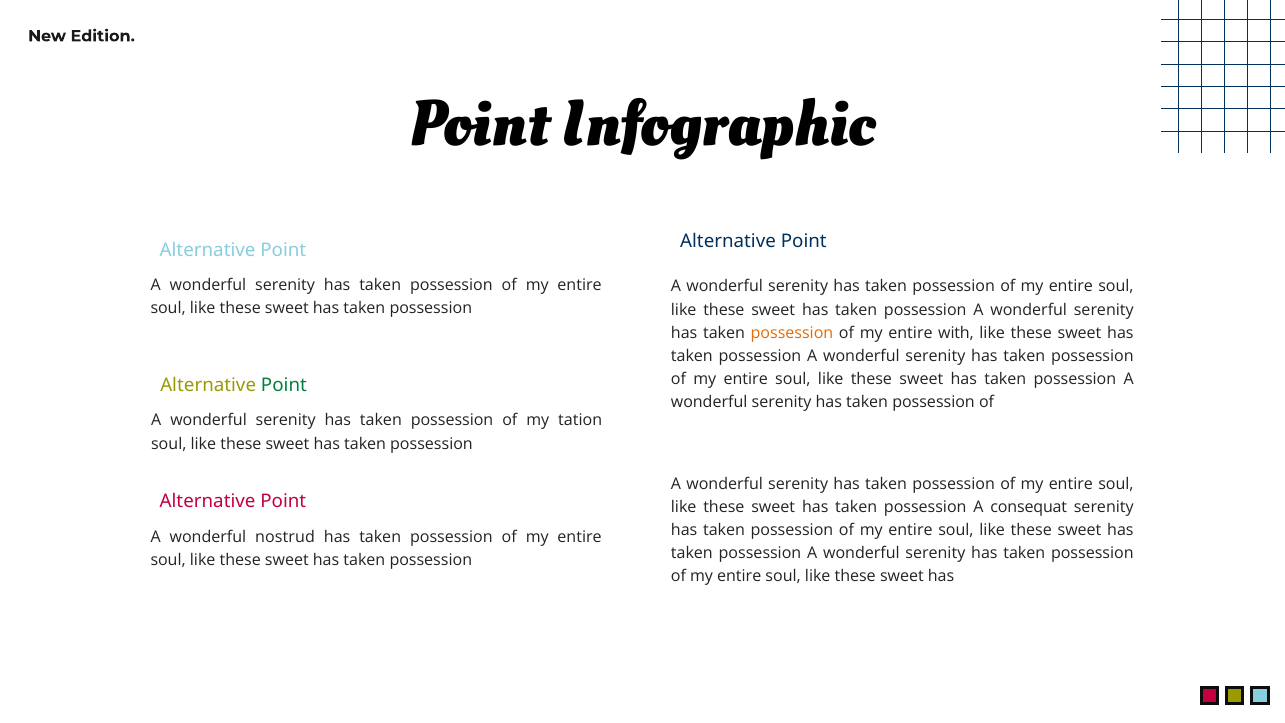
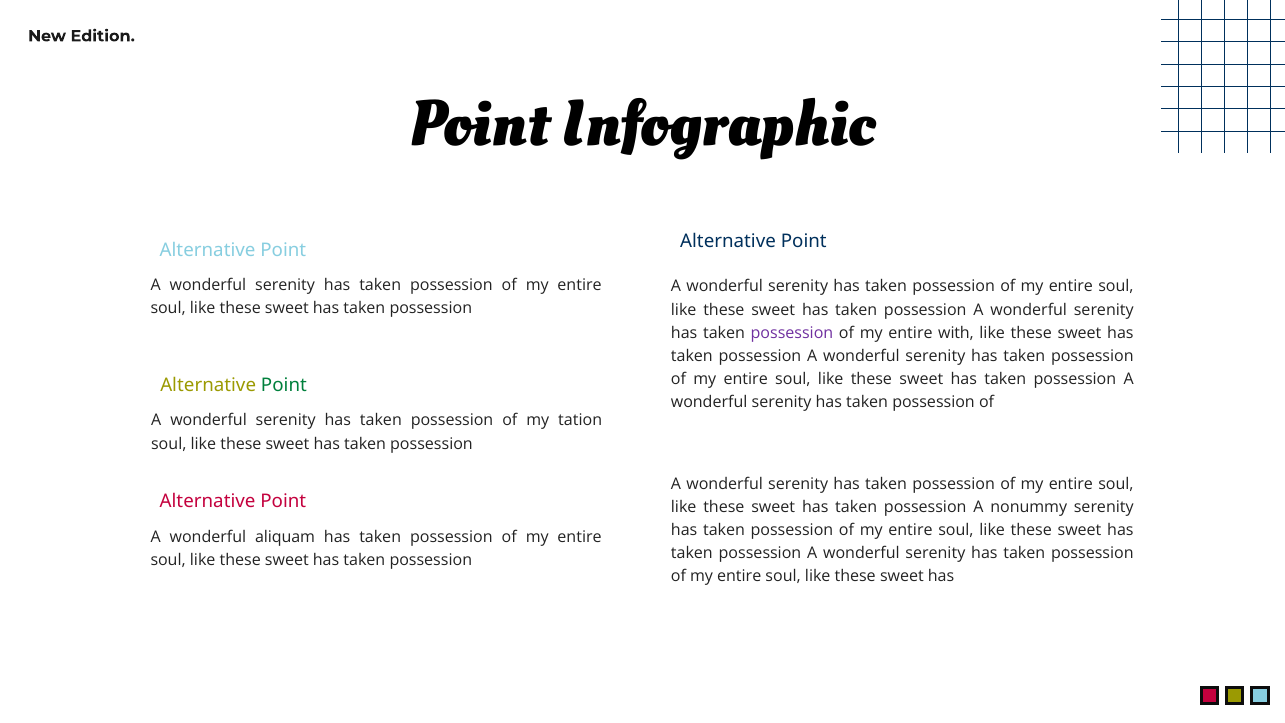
possession colour: orange -> purple (792, 333)
consequat: consequat -> nonummy (1029, 507)
nostrud: nostrud -> aliquam (285, 537)
